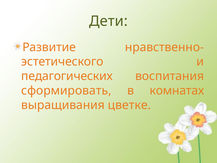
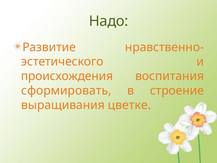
Дети: Дети -> Надо (109, 21)
педагогических: педагогических -> происхождения (67, 76)
комнатах: комнатах -> строение (177, 90)
